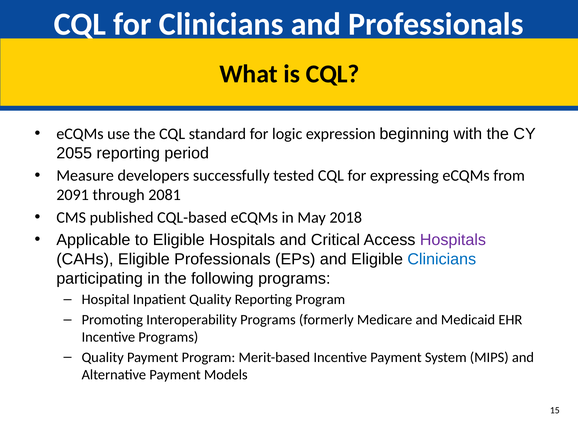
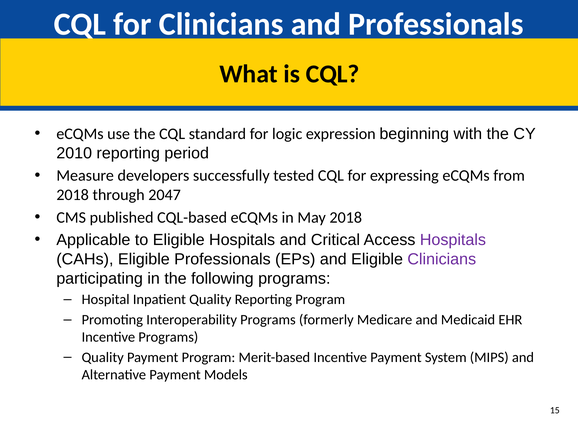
2055: 2055 -> 2010 (74, 153)
2091: 2091 -> 2018 (73, 195)
2081: 2081 -> 2047 (165, 195)
Clinicians colour: blue -> purple (442, 260)
